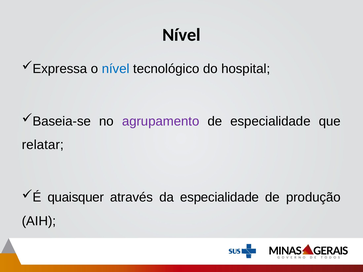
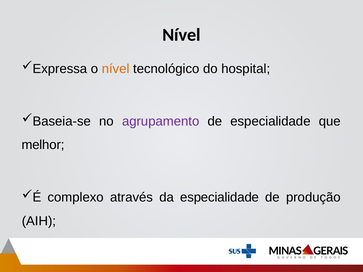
nível colour: blue -> orange (116, 69)
relatar: relatar -> melhor (43, 145)
quaisquer: quaisquer -> complexo (76, 198)
